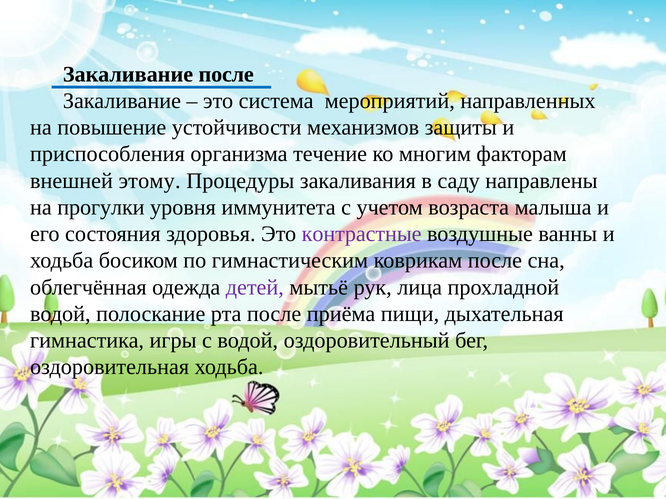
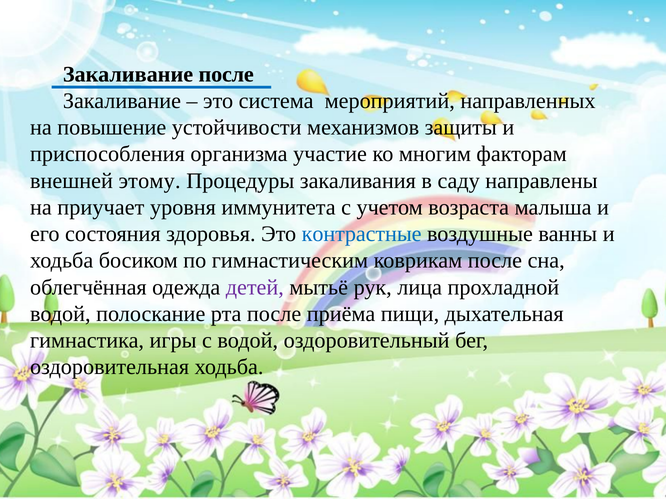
течение: течение -> участие (330, 154)
прогулки: прогулки -> приучает (101, 208)
контрастные colour: purple -> blue (362, 234)
